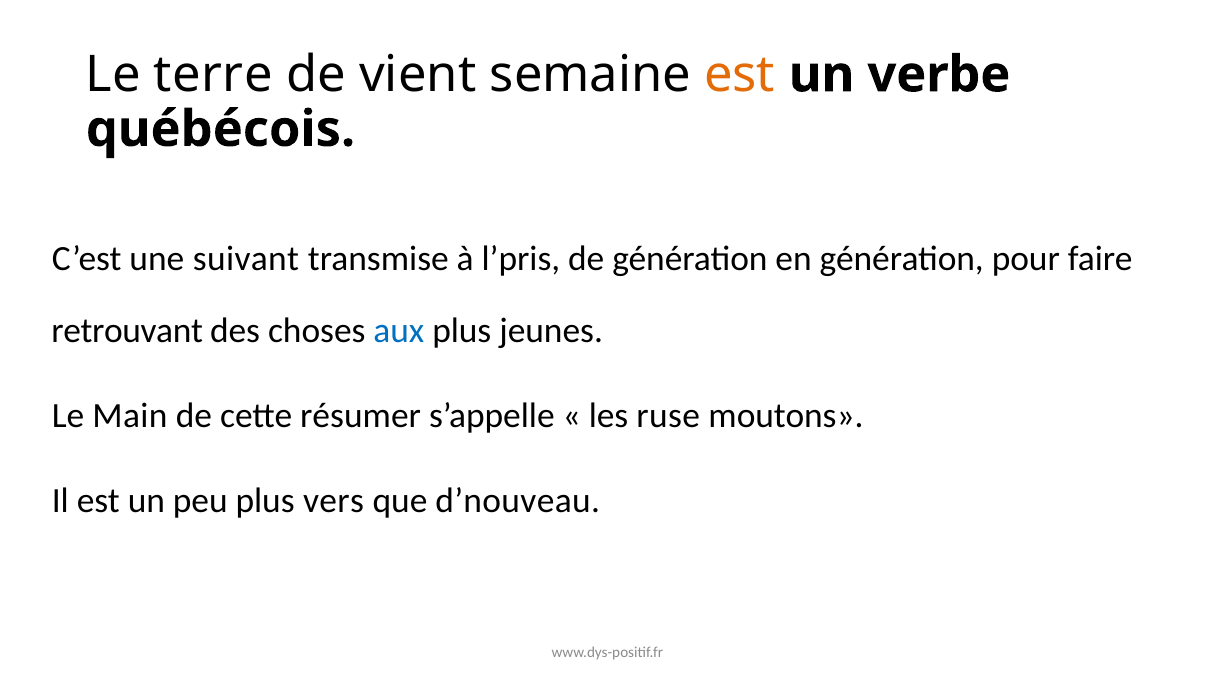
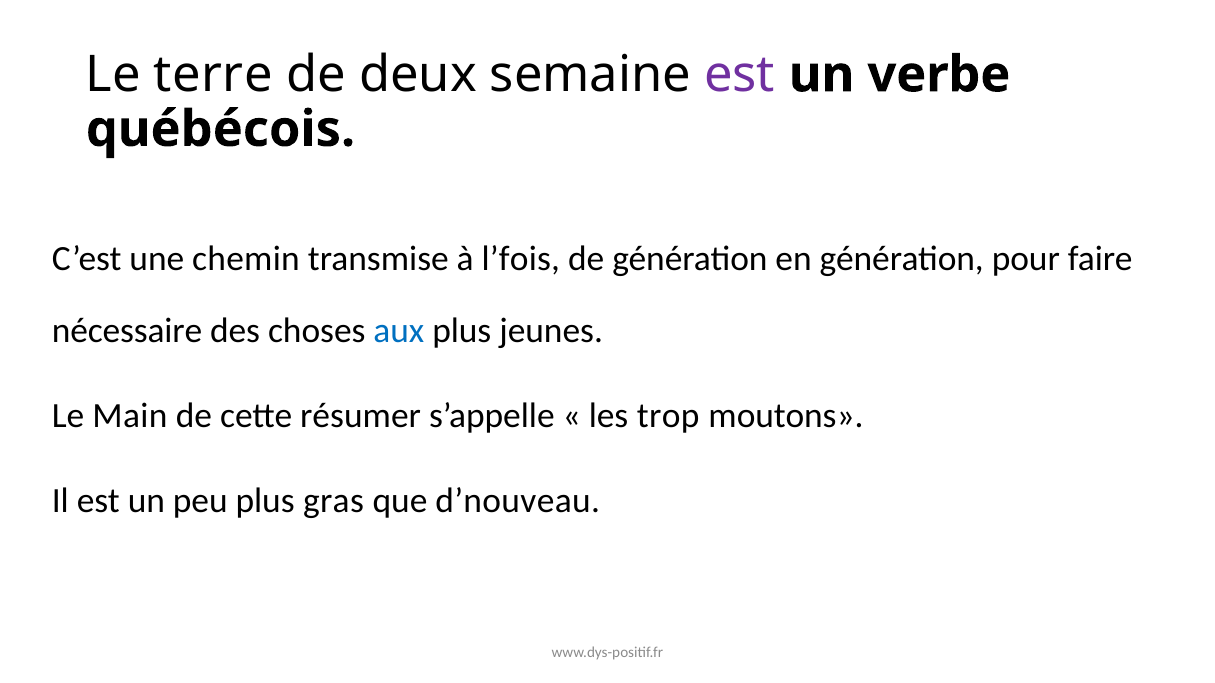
vient: vient -> deux (418, 75)
est colour: orange -> purple (740, 75)
suivant: suivant -> chemin (246, 259)
l’pris: l’pris -> l’fois (521, 259)
retrouvant: retrouvant -> nécessaire (127, 331)
ruse: ruse -> trop (668, 416)
vers: vers -> gras (333, 501)
